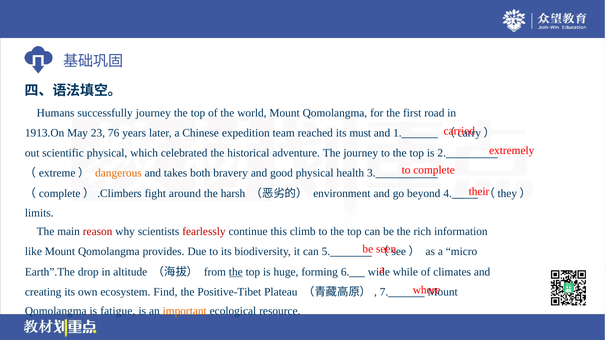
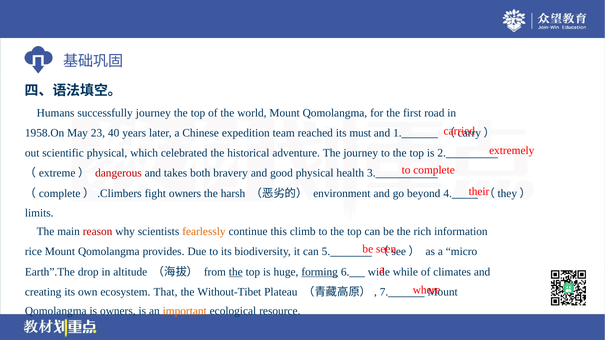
1913.On: 1913.On -> 1958.On (45, 133)
76: 76 -> 40 (114, 133)
dangerous colour: orange -> red (118, 173)
fight around: around -> owners (185, 194)
fearlessly colour: red -> orange (204, 232)
like: like -> rice (33, 252)
forming underline: none -> present (320, 272)
Find: Find -> That (166, 292)
Positive-Tibet: Positive-Tibet -> Without-Tibet (229, 292)
is fatigue: fatigue -> owners (118, 311)
